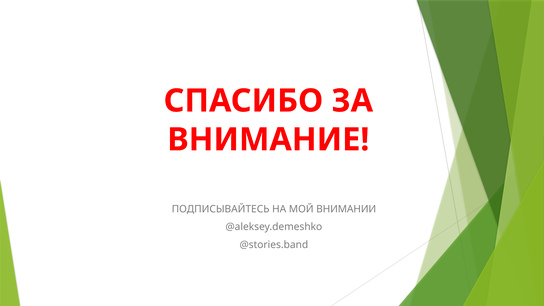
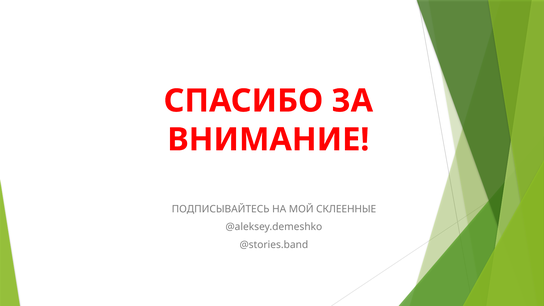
ВНИМАНИИ: ВНИМАНИИ -> СКЛЕЕННЫЕ (346, 209)
